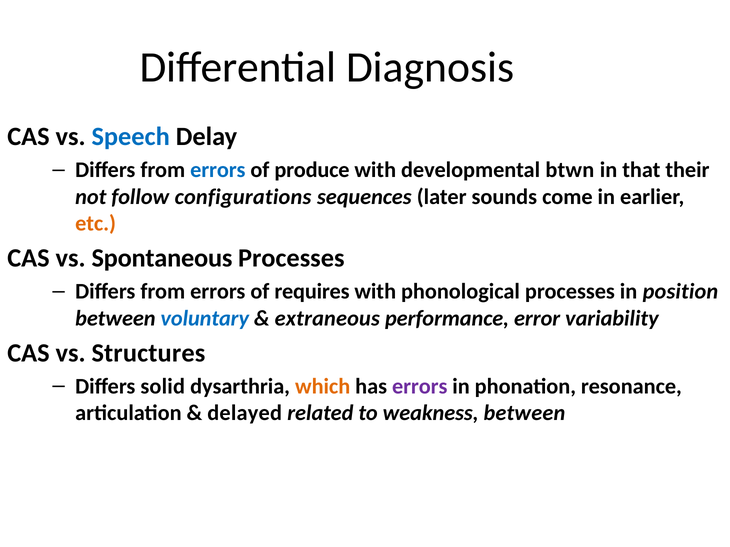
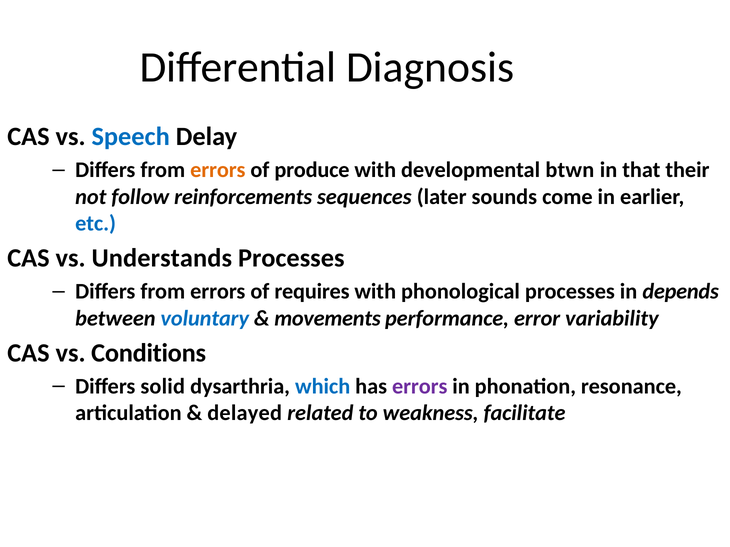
errors colour: blue -> orange (218, 170)
configurations: configurations -> reinforcements (243, 197)
etc colour: orange -> blue (96, 224)
Spontaneous: Spontaneous -> Understands (162, 259)
position: position -> depends (681, 292)
extraneous: extraneous -> movements (327, 319)
Structures: Structures -> Conditions (149, 353)
which colour: orange -> blue (323, 387)
weakness between: between -> facilitate (525, 413)
